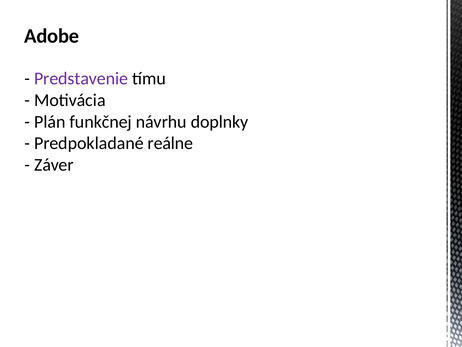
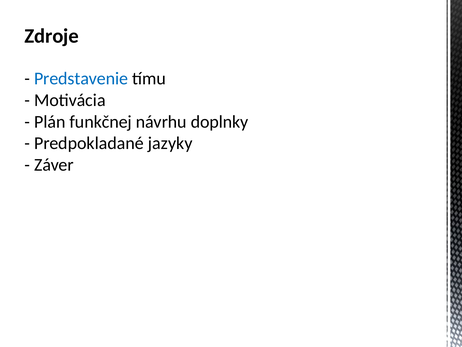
Adobe: Adobe -> Zdroje (52, 36)
Predstavenie colour: purple -> blue (81, 78)
reálne: reálne -> jazyky (170, 143)
